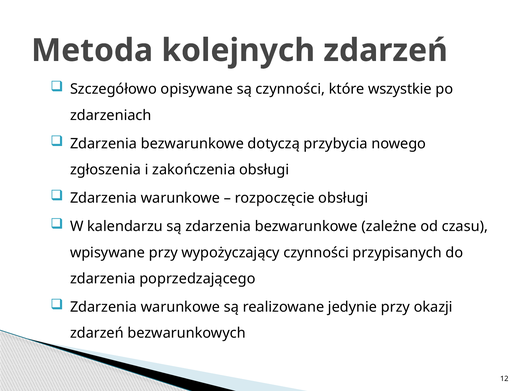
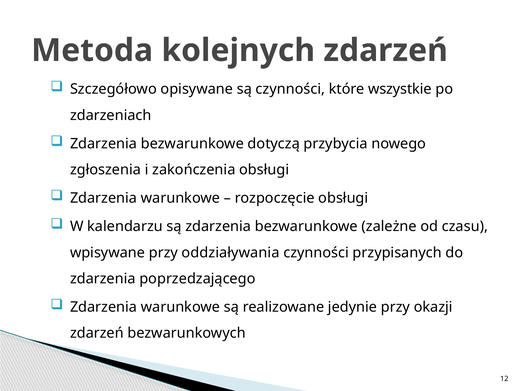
wypożyczający: wypożyczający -> oddziaływania (231, 252)
